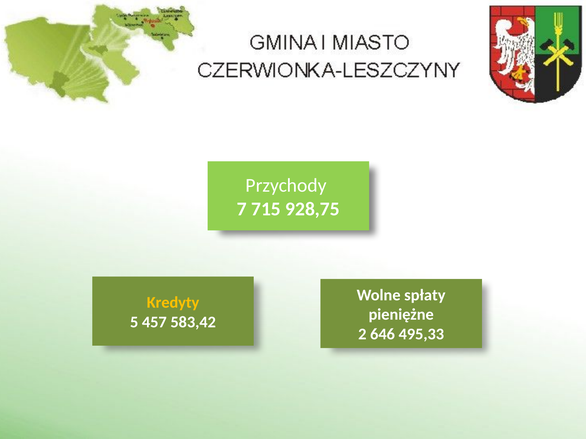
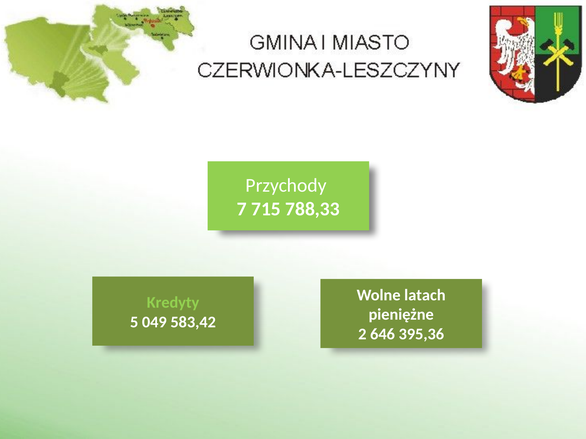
928,75: 928,75 -> 788,33 (312, 209)
spłaty: spłaty -> latach (425, 295)
Kredyty colour: yellow -> light green (173, 303)
457: 457 -> 049 (154, 322)
495,33: 495,33 -> 395,36 (421, 335)
